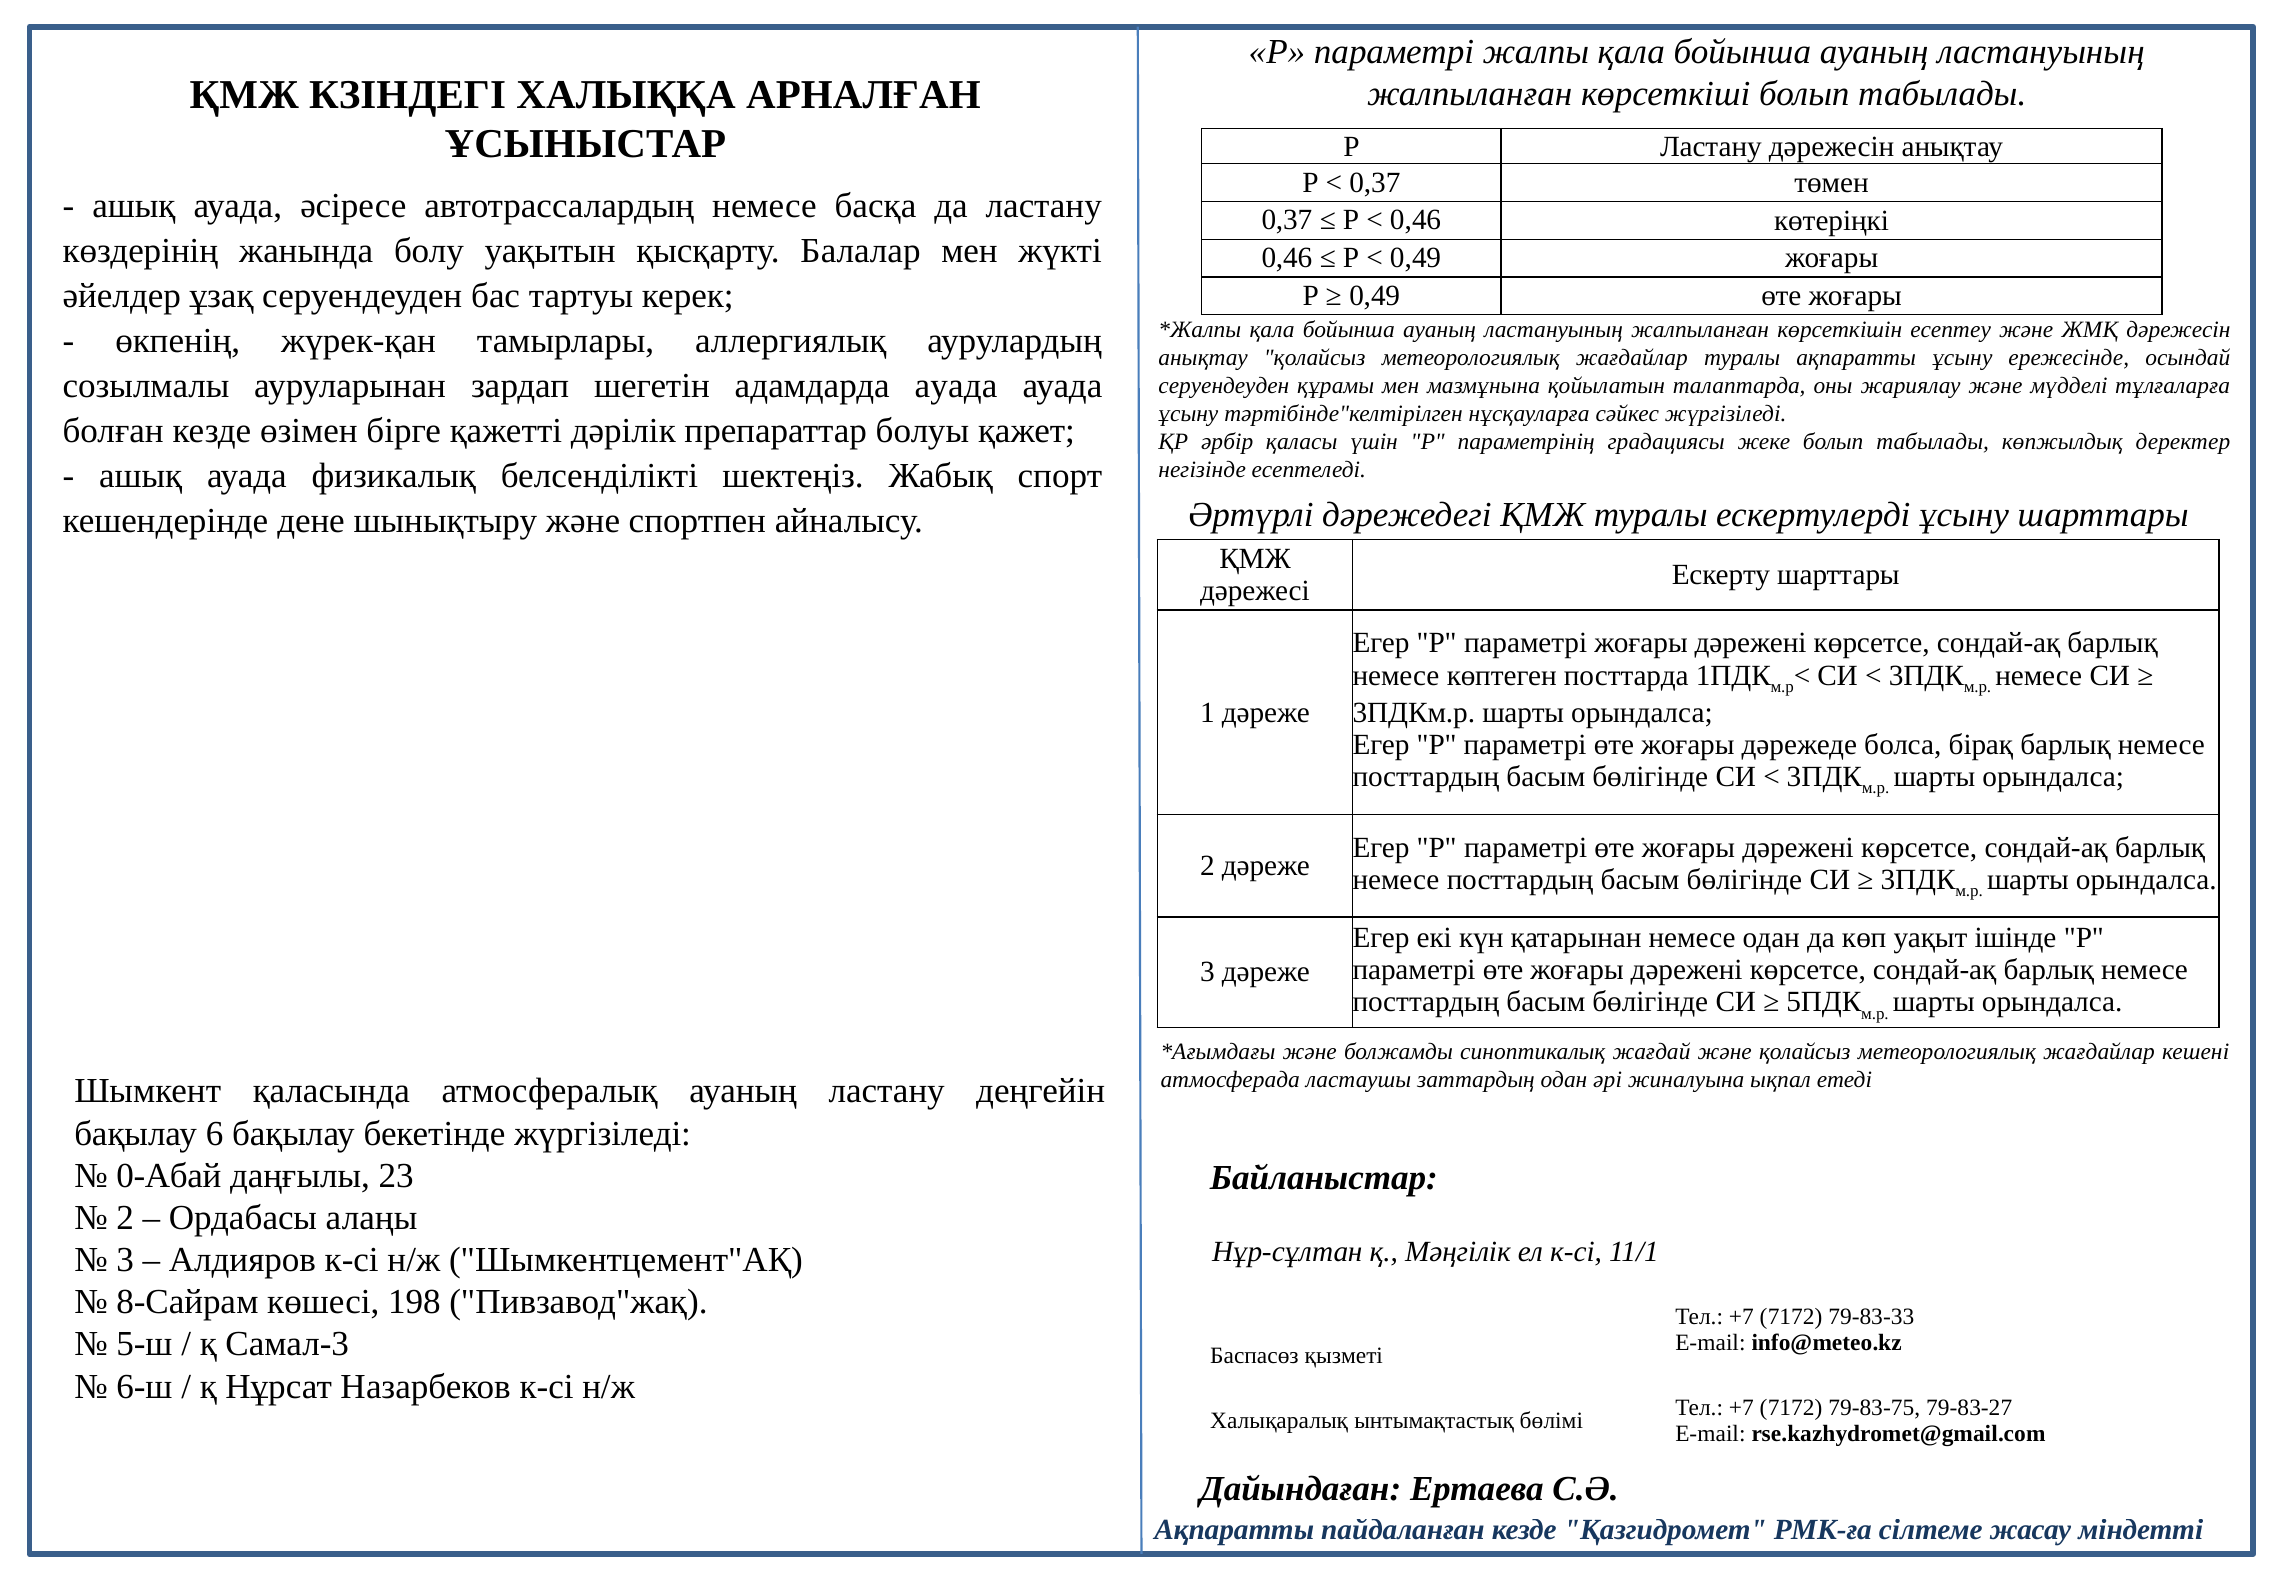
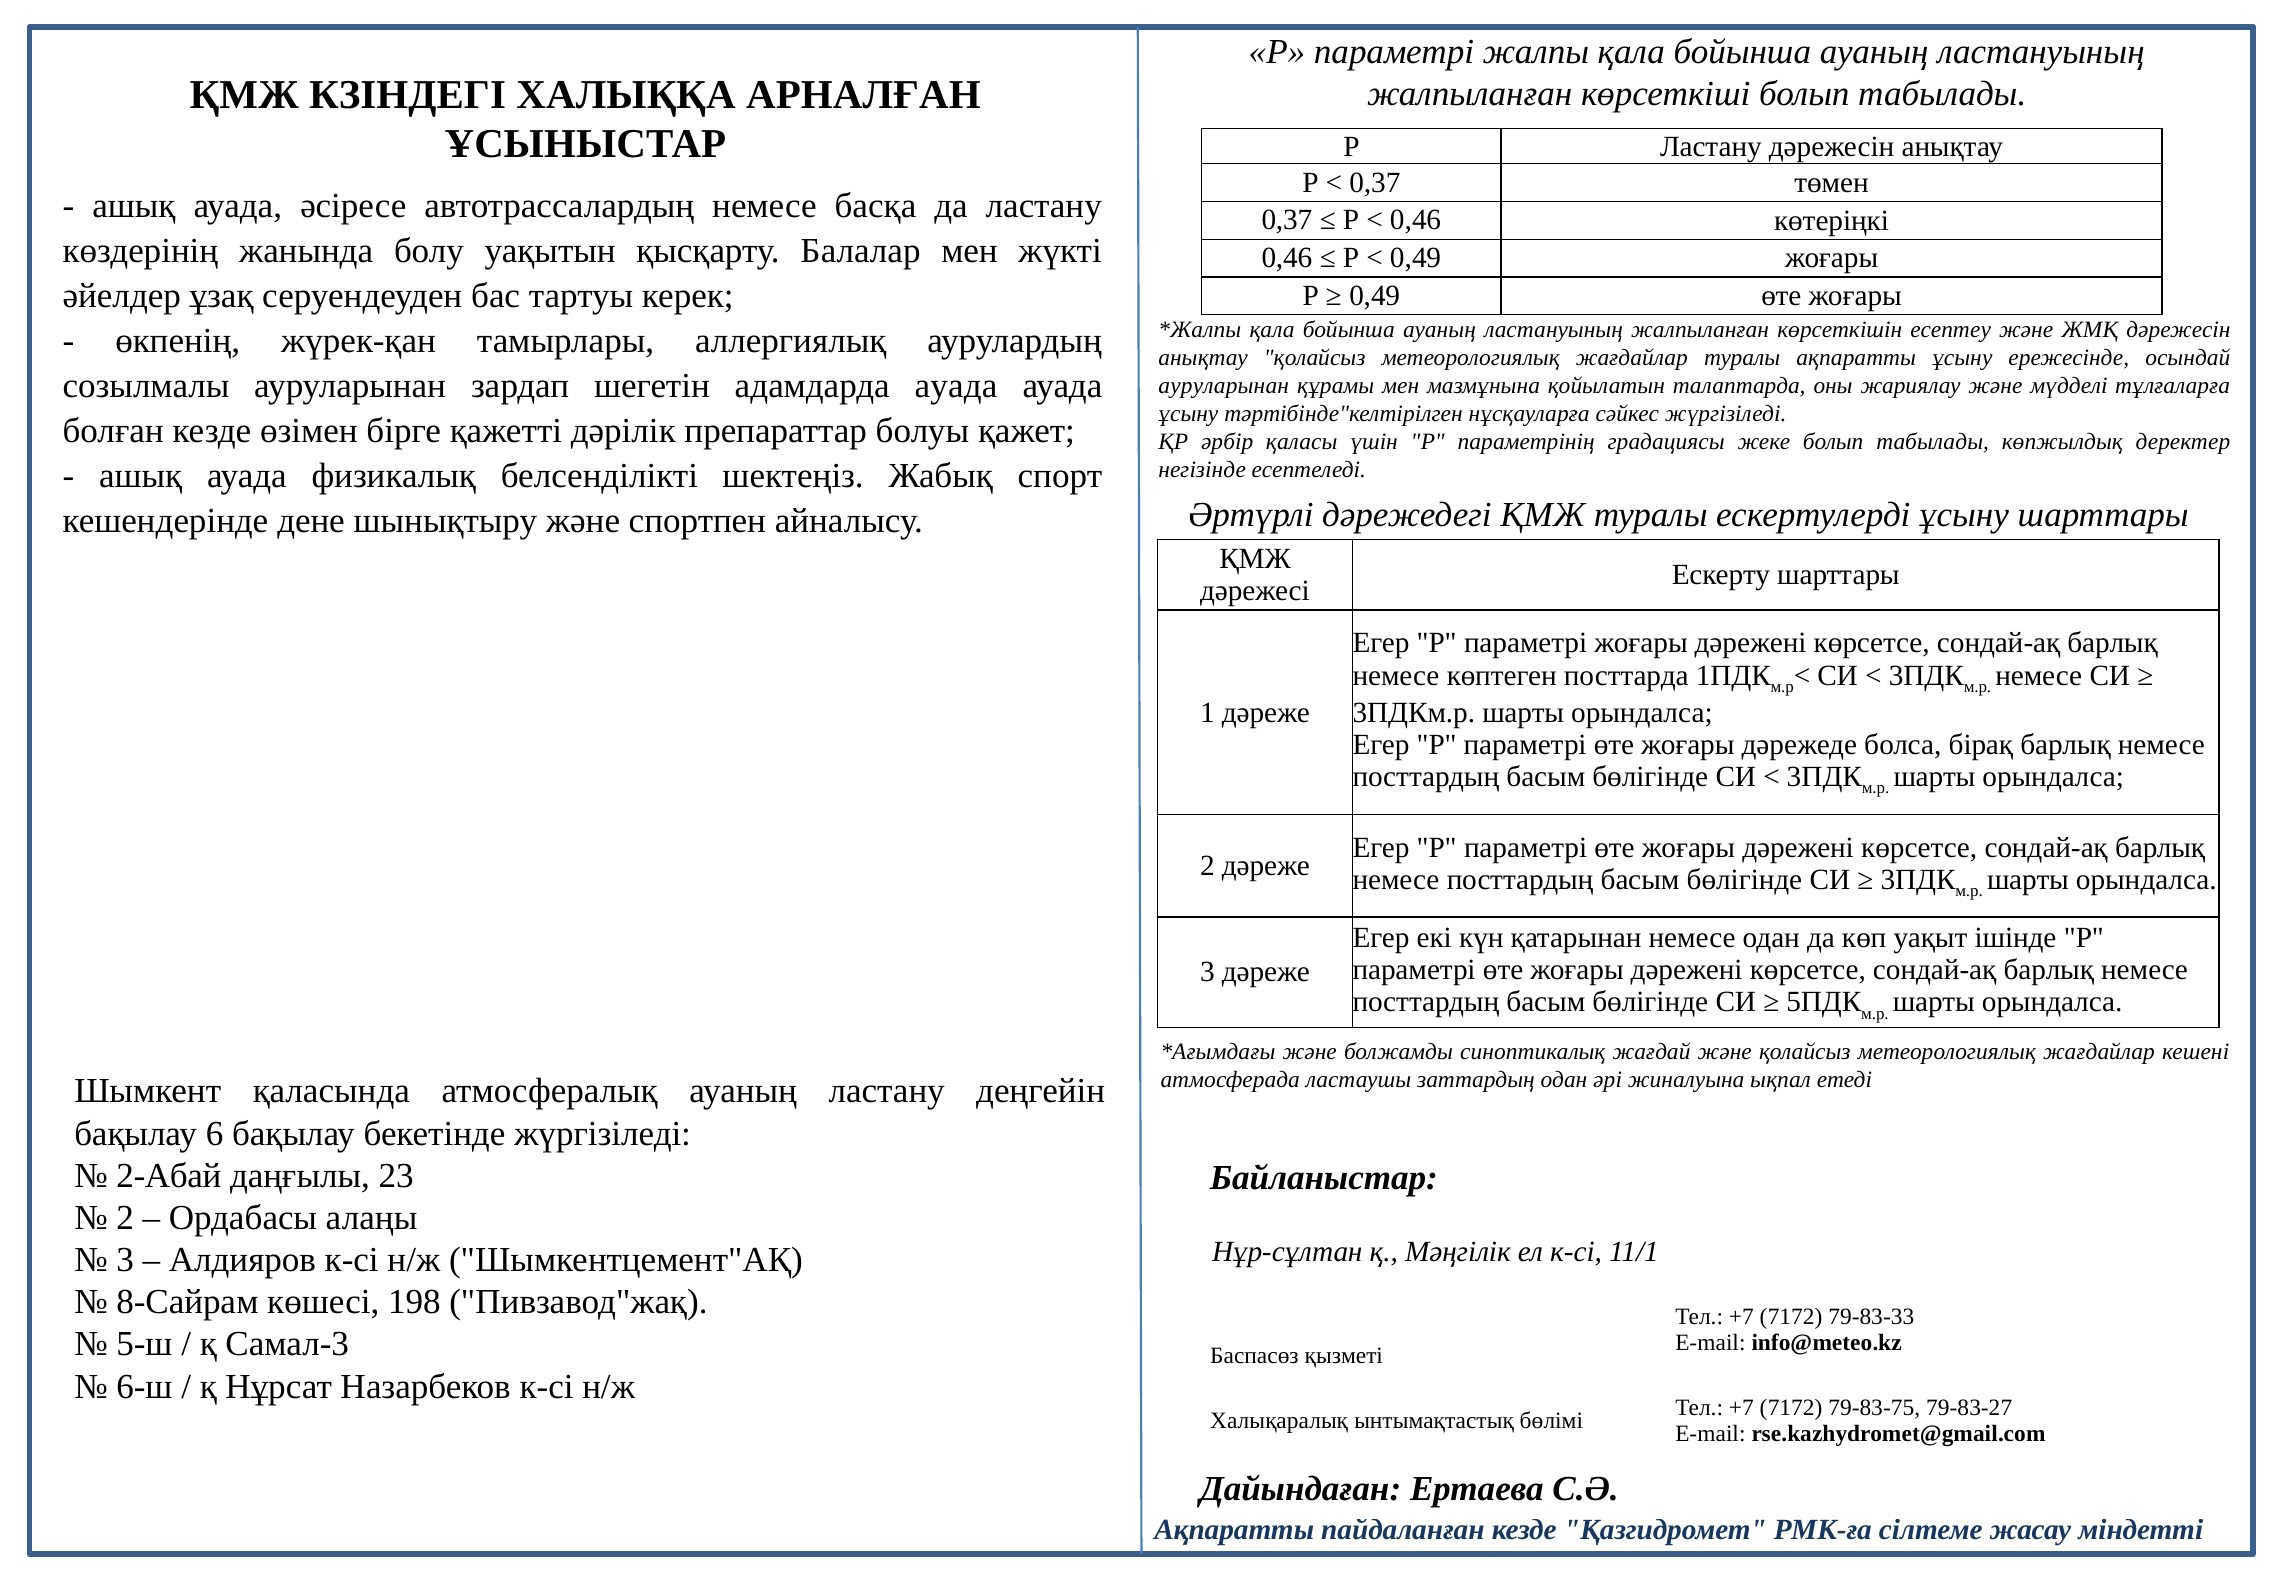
серуендеуден: серуендеуден -> ауруларынан (1224, 386)
0-Абай: 0-Абай -> 2-Абай (169, 1175)
